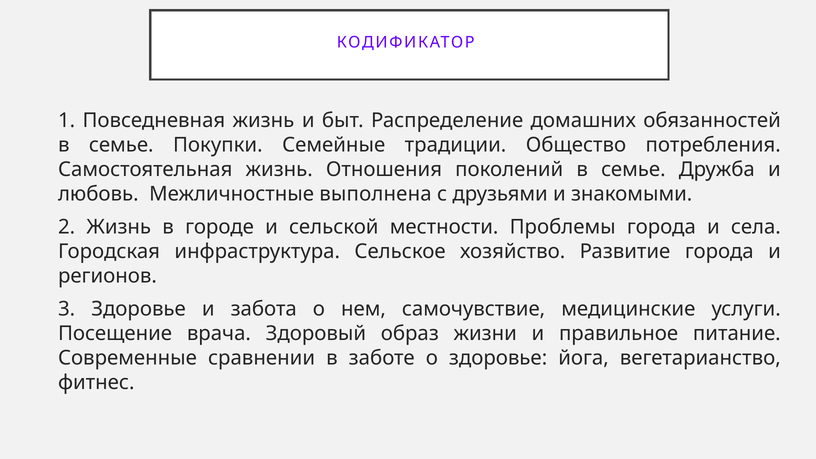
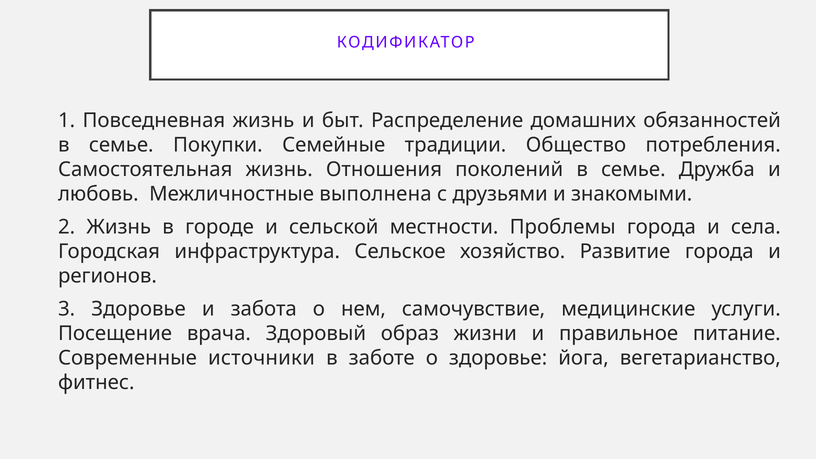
сравнении: сравнении -> источники (261, 358)
